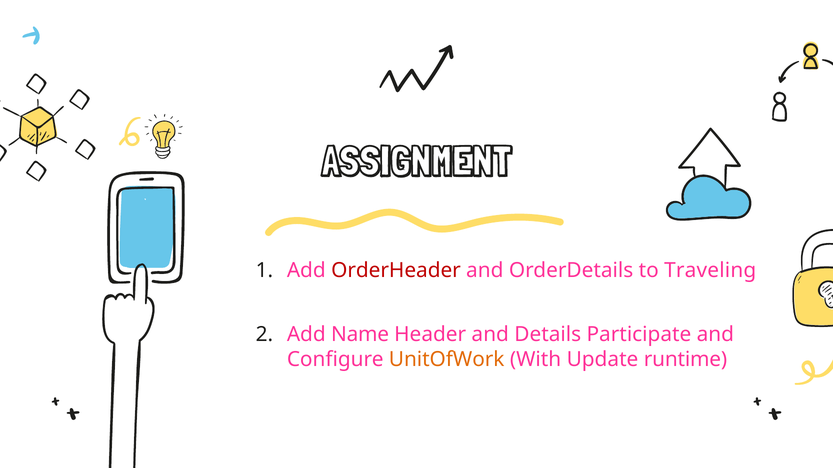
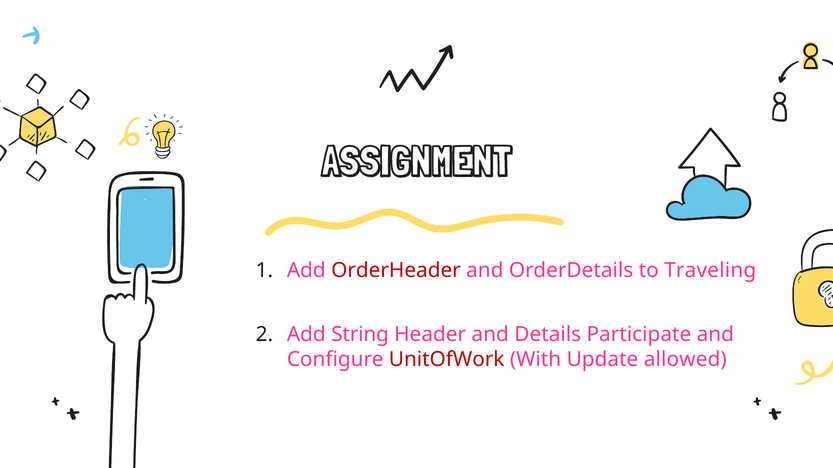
Name: Name -> String (360, 335)
UnitOfWork colour: orange -> red (447, 360)
runtime: runtime -> allowed (685, 360)
